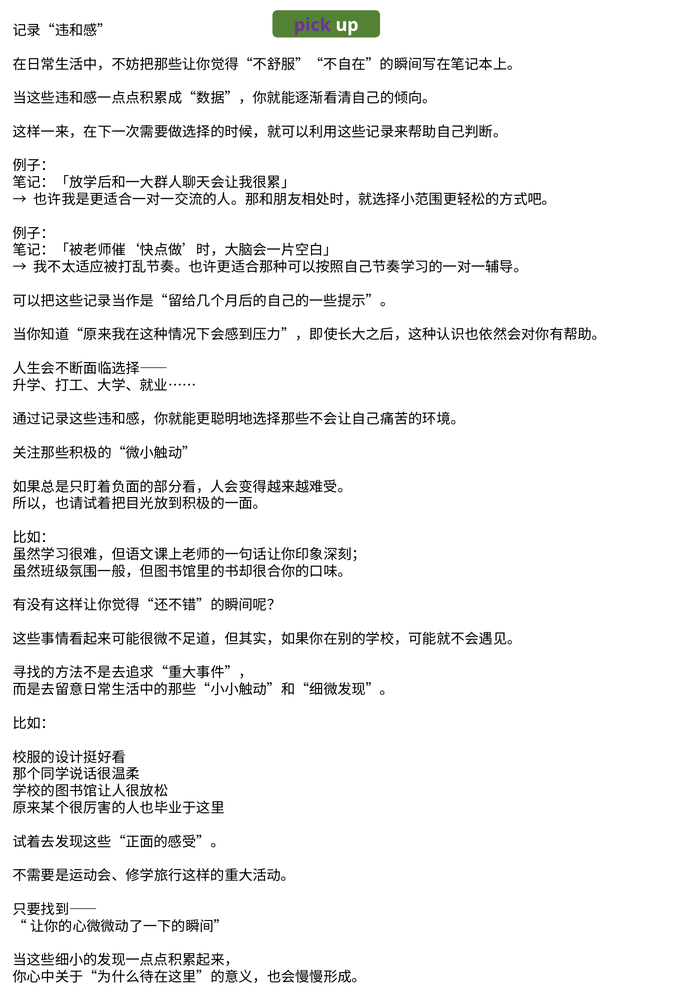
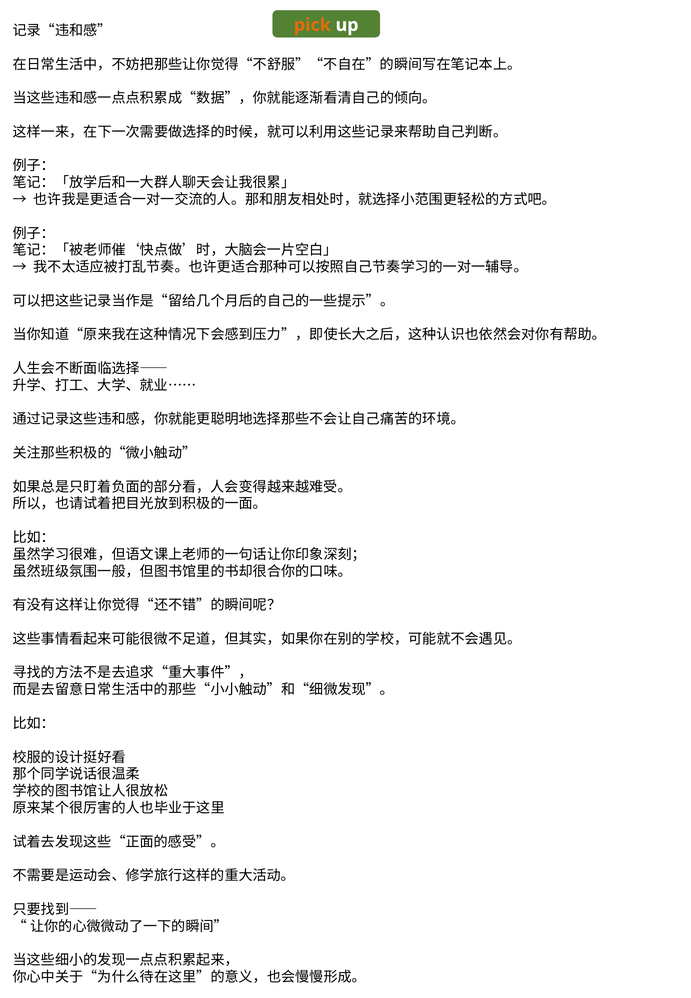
pick colour: purple -> orange (312, 25)
